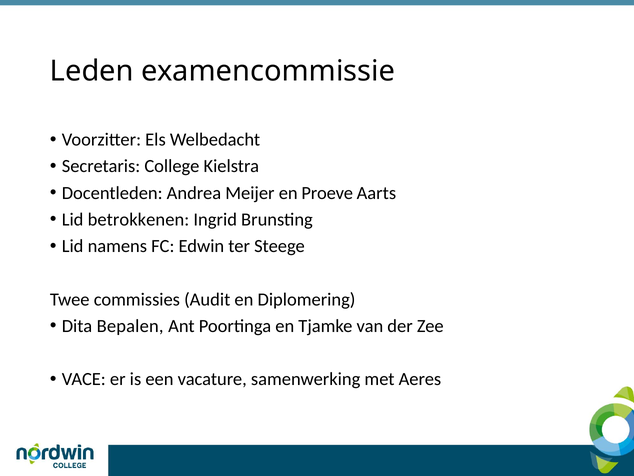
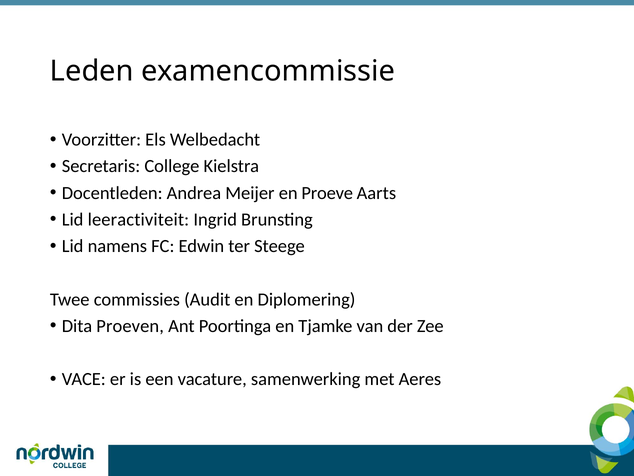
betrokkenen: betrokkenen -> leeractiviteit (138, 219)
Bepalen: Bepalen -> Proeven (130, 326)
